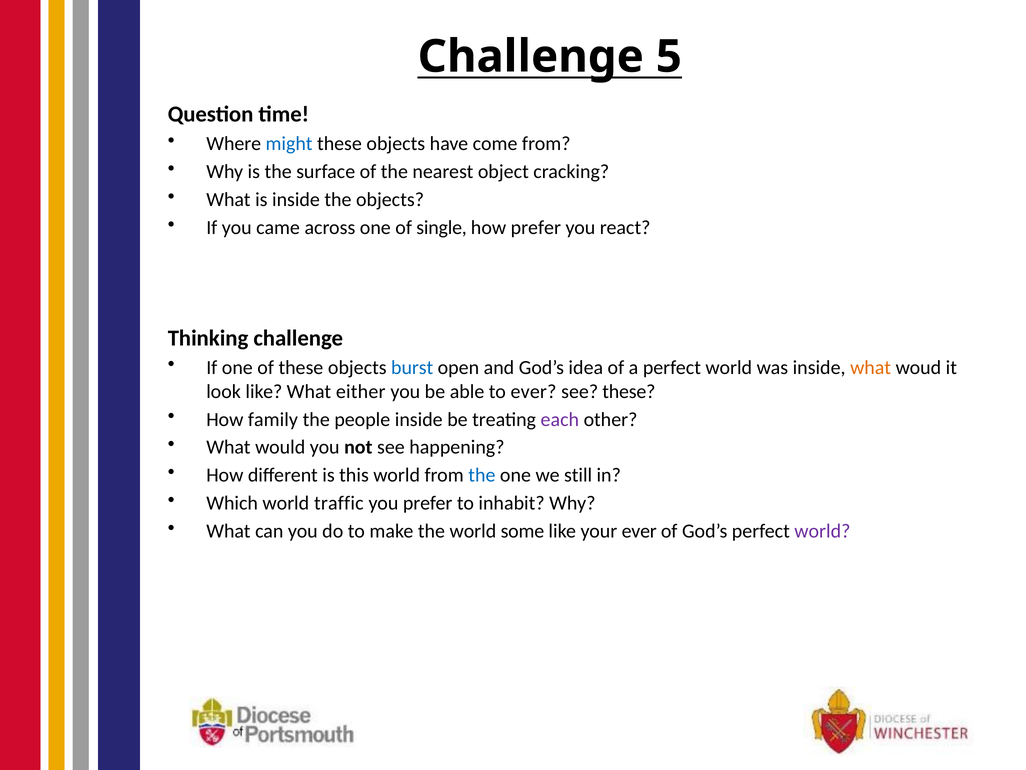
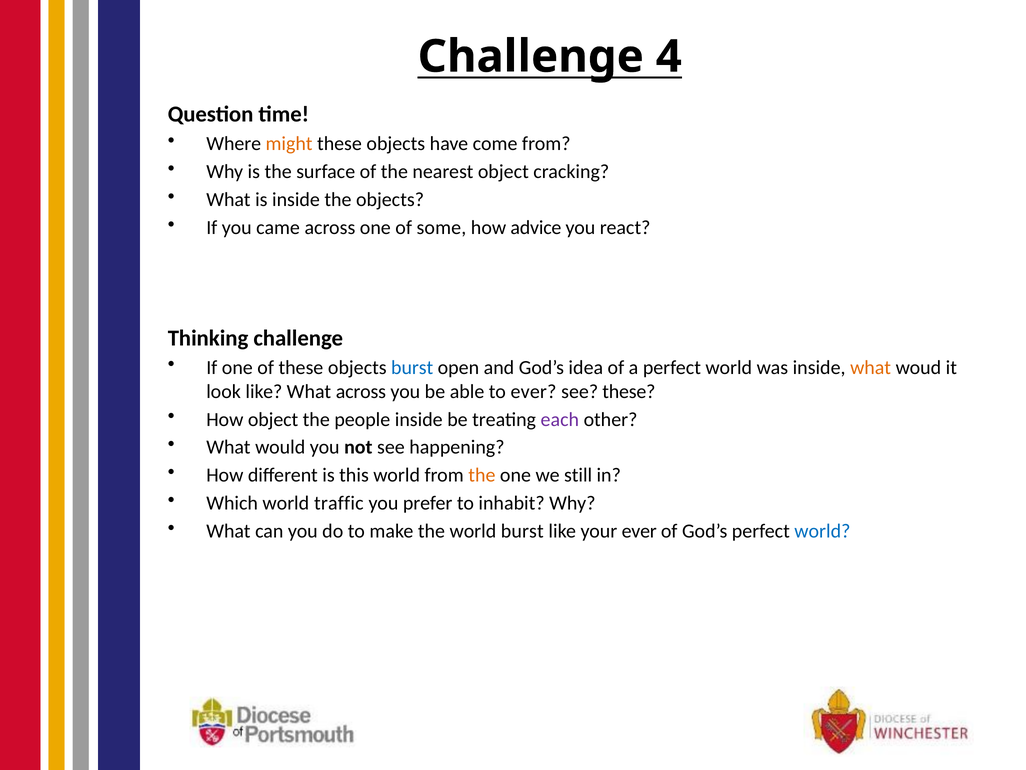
5: 5 -> 4 (669, 57)
might colour: blue -> orange (289, 144)
single: single -> some (441, 228)
how prefer: prefer -> advice (536, 228)
What either: either -> across (361, 391)
How family: family -> object (273, 419)
the colour: blue -> orange (482, 475)
world some: some -> burst (522, 531)
world colour: purple -> blue (822, 531)
